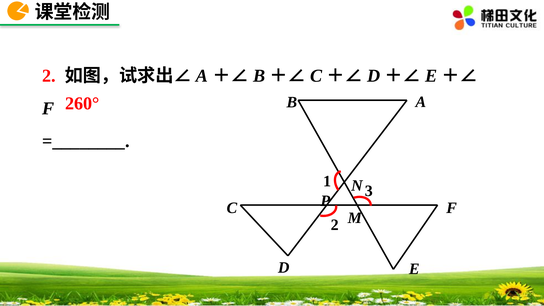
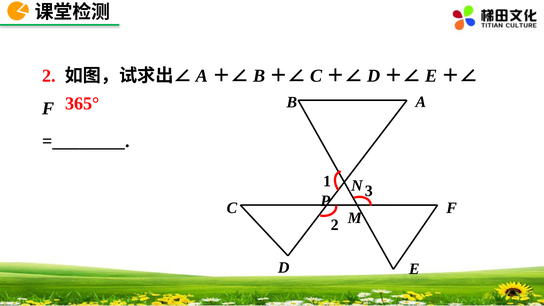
260°: 260° -> 365° (82, 104)
